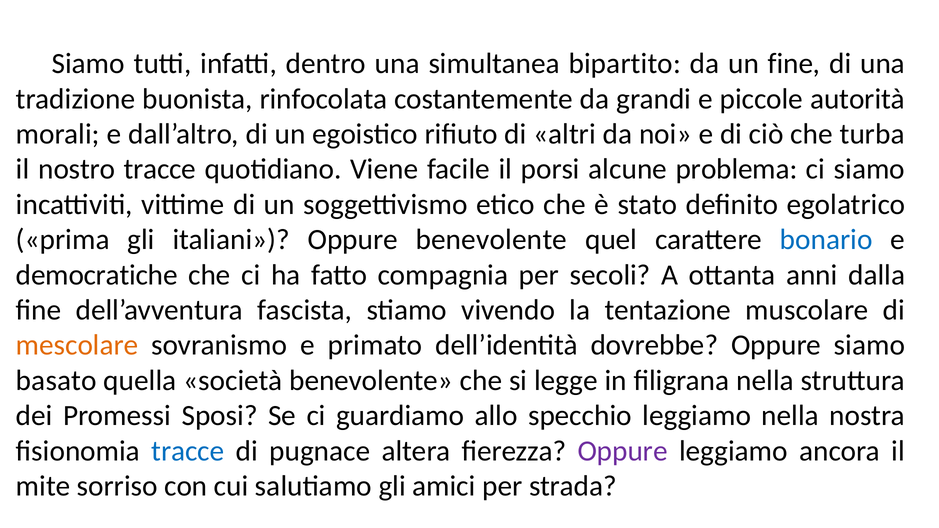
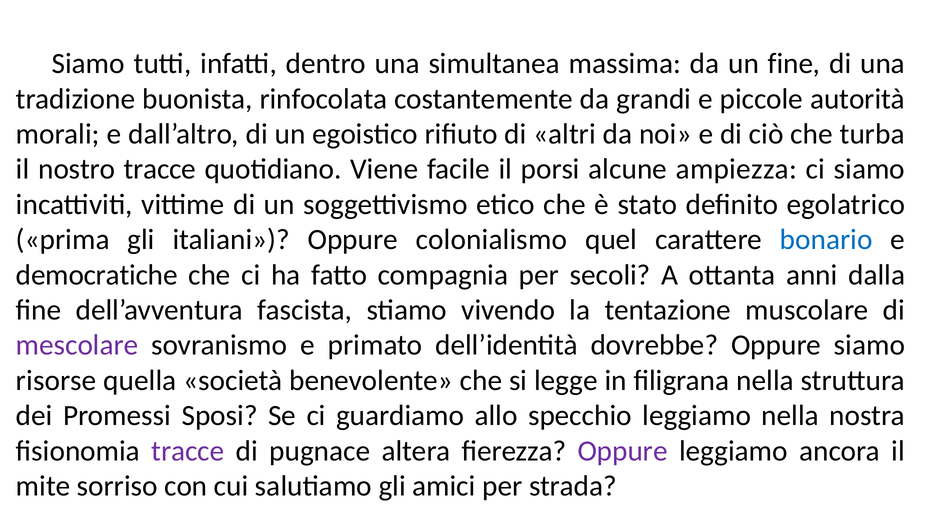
bipartito: bipartito -> massima (625, 64)
problema: problema -> ampiezza (736, 169)
Oppure benevolente: benevolente -> colonialismo (491, 240)
mescolare colour: orange -> purple (77, 345)
basato: basato -> risorse (56, 381)
tracce colour: blue -> purple (188, 451)
